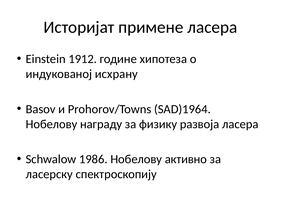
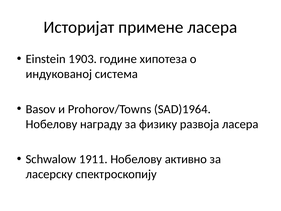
1912: 1912 -> 1903 (83, 59)
исхрану: исхрану -> система (116, 74)
1986: 1986 -> 1911 (93, 159)
